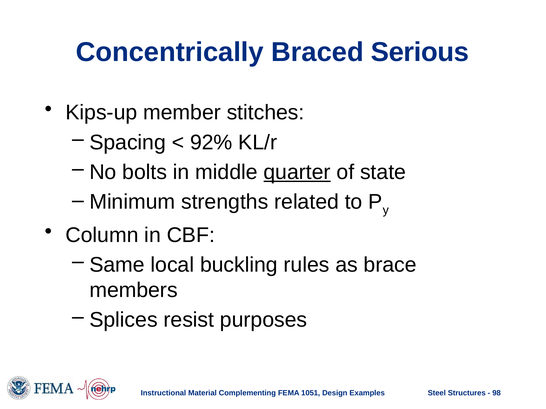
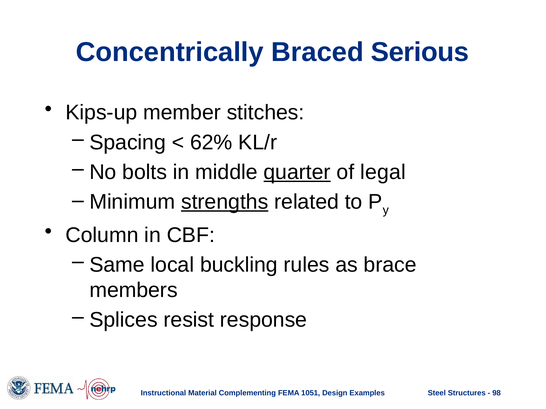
92%: 92% -> 62% (211, 143)
state: state -> legal (383, 172)
strengths underline: none -> present (225, 202)
purposes: purposes -> response (264, 320)
